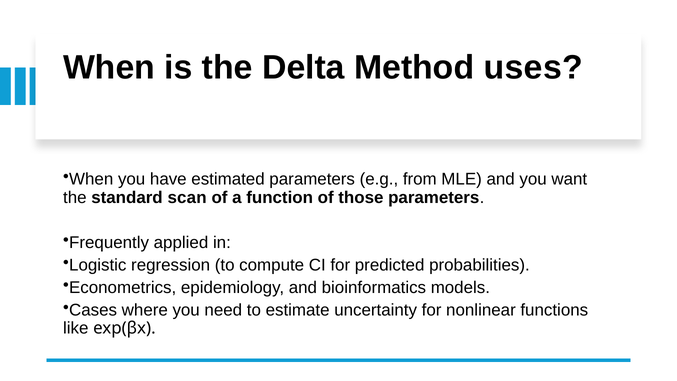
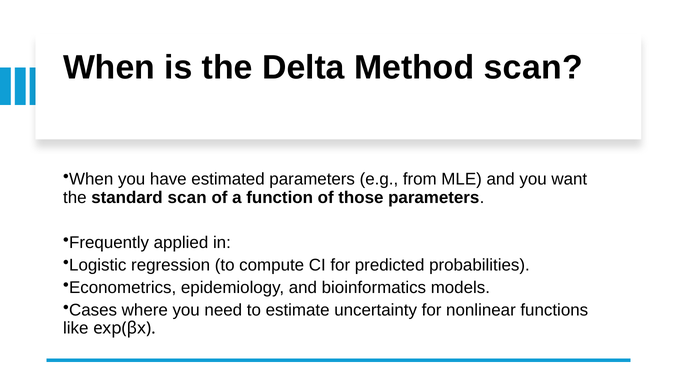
Method uses: uses -> scan (533, 68)
